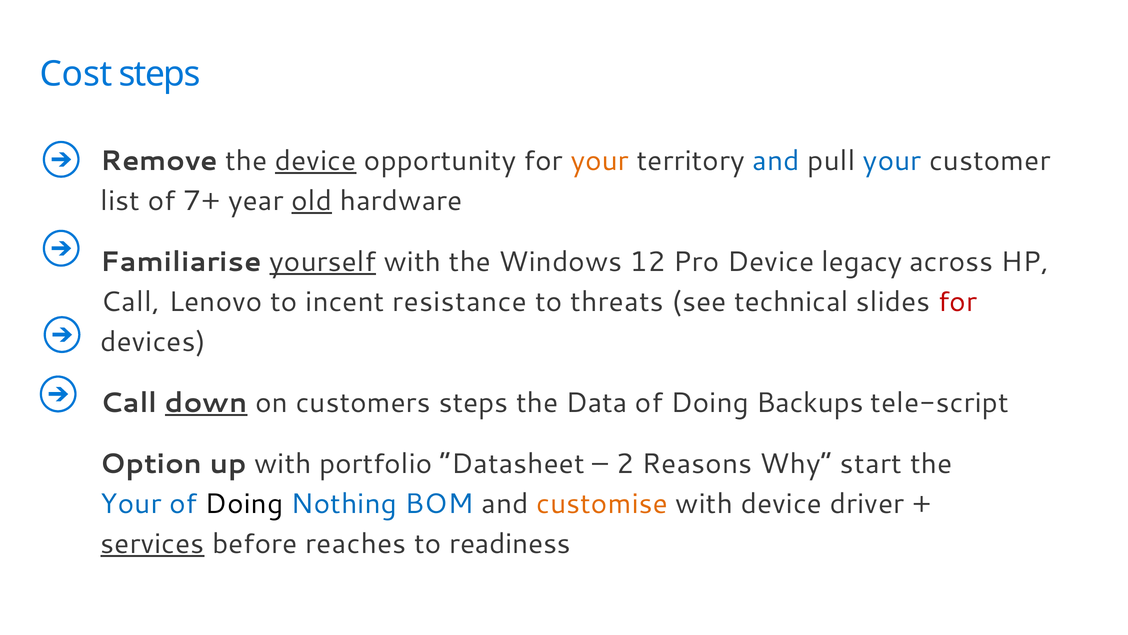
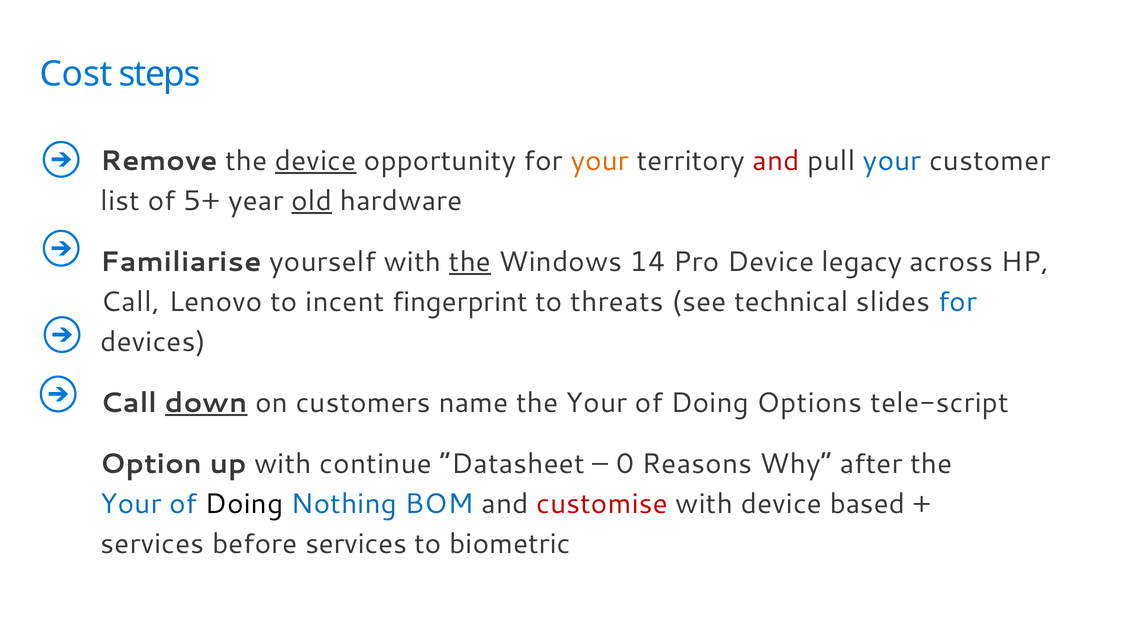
and colour: blue -> red (776, 161)
7+: 7+ -> 5+ (202, 201)
yourself underline: present -> none (323, 262)
the underline: none -> present (470, 262)
12: 12 -> 14 (648, 262)
resistance: resistance -> fingerprint (460, 302)
for colour: red -> blue (958, 302)
customers steps: steps -> name (474, 403)
Data: Data -> Your (597, 403)
Backups: Backups -> Options (810, 403)
portfolio: portfolio -> continue (376, 464)
2: 2 -> 0 (625, 464)
start: start -> after (871, 464)
customise colour: orange -> red (602, 504)
driver: driver -> based (867, 504)
services underline: present -> none (152, 543)
before reaches: reaches -> services (356, 543)
readiness: readiness -> biometric (510, 543)
